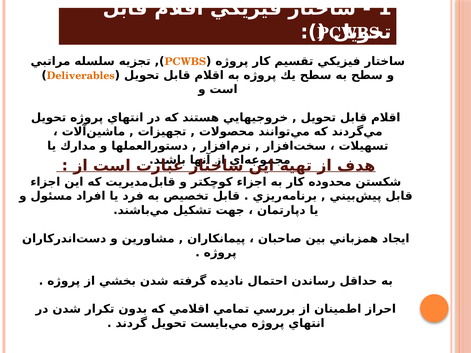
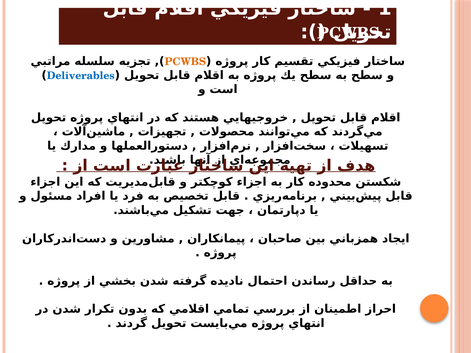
Deliverables colour: orange -> blue (81, 76)
